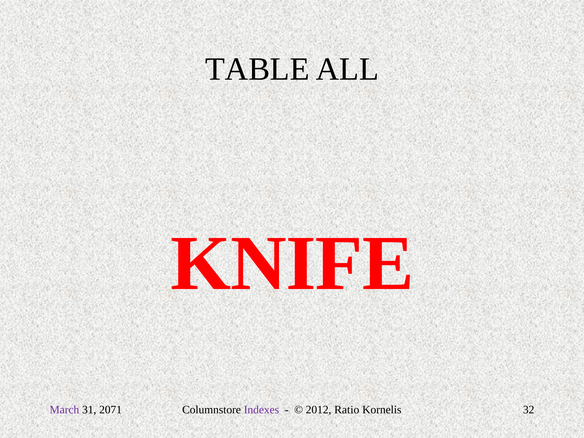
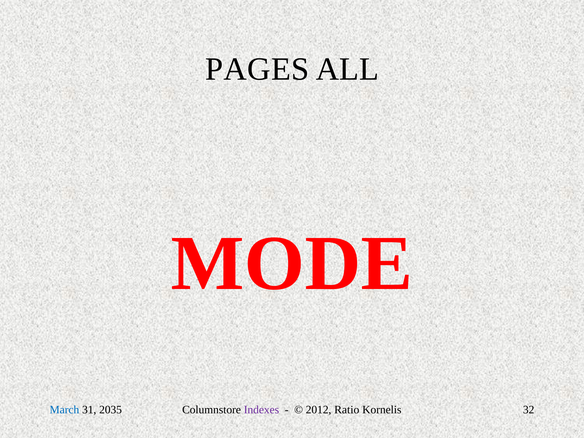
TABLE: TABLE -> PAGES (257, 69)
KNIFE: KNIFE -> MODE (292, 263)
March colour: purple -> blue (64, 410)
2071: 2071 -> 2035 (111, 410)
